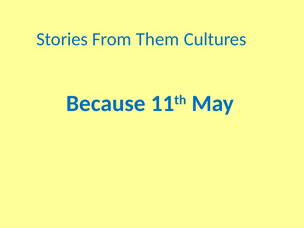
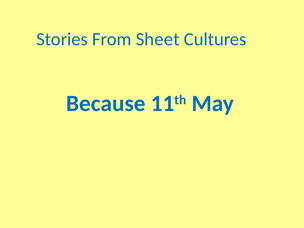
Them: Them -> Sheet (158, 39)
